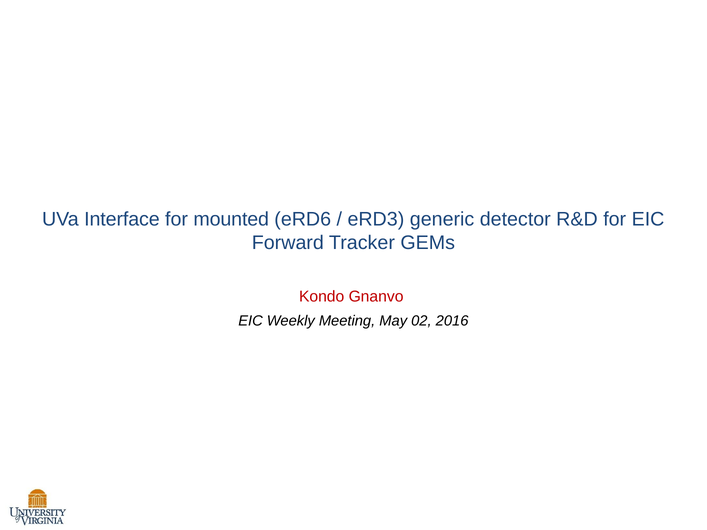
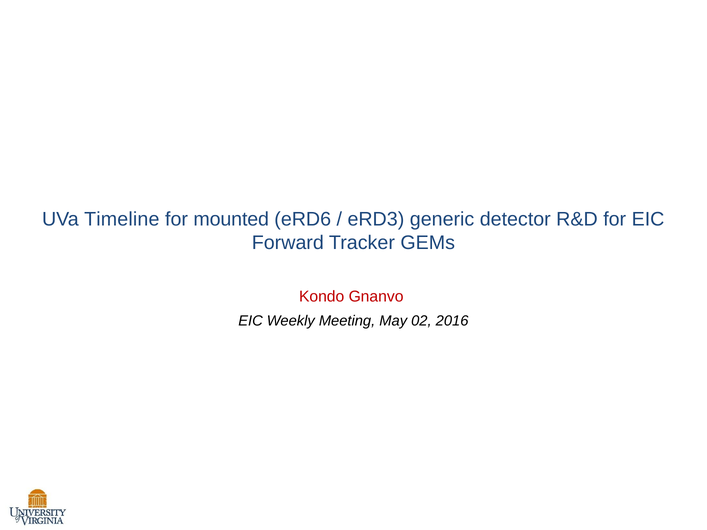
Interface: Interface -> Timeline (122, 219)
